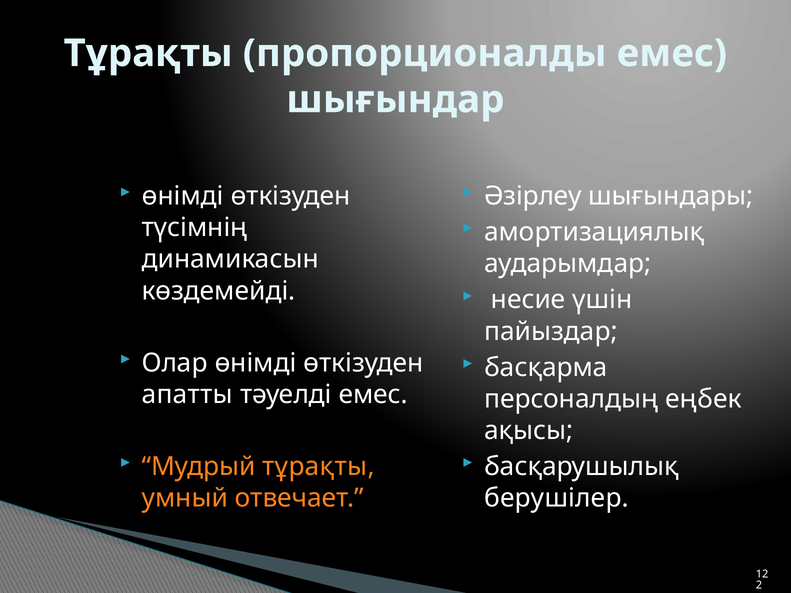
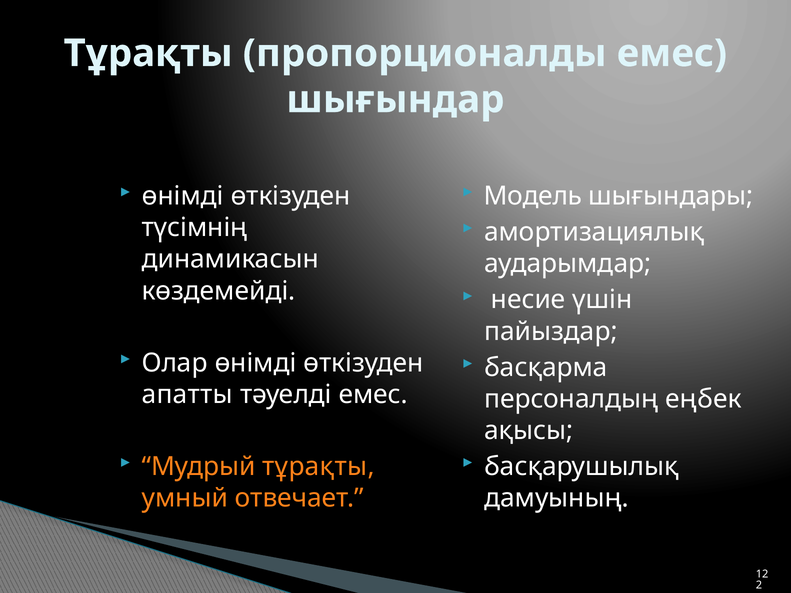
Әзірлеу: Әзірлеу -> Модель (533, 196)
берушілер: берушілер -> дамуының (557, 498)
